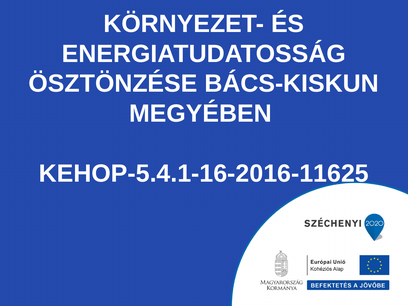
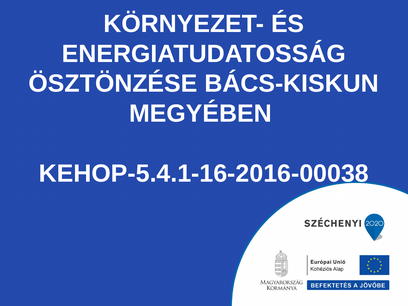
KEHOP-5.4.1-16-2016-11625: KEHOP-5.4.1-16-2016-11625 -> KEHOP-5.4.1-16-2016-00038 (204, 173)
